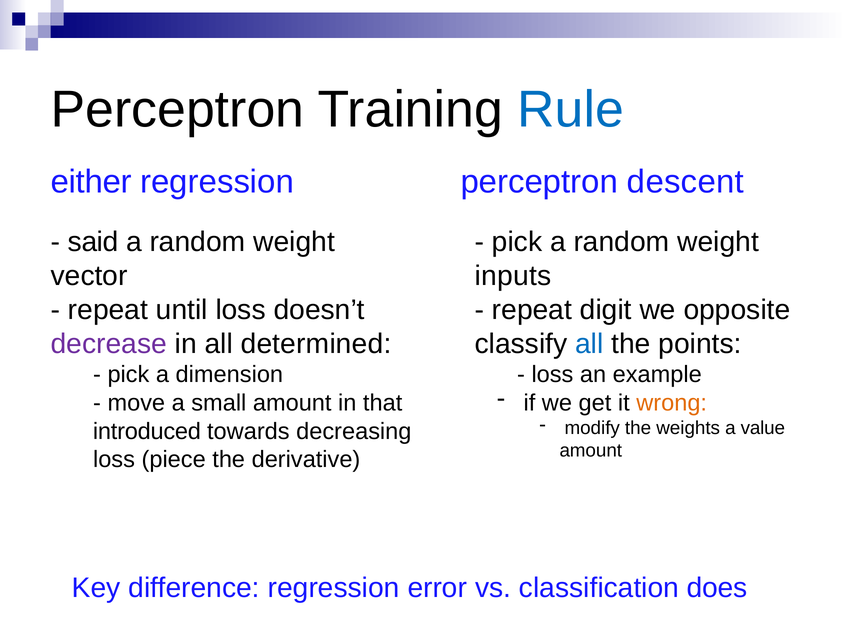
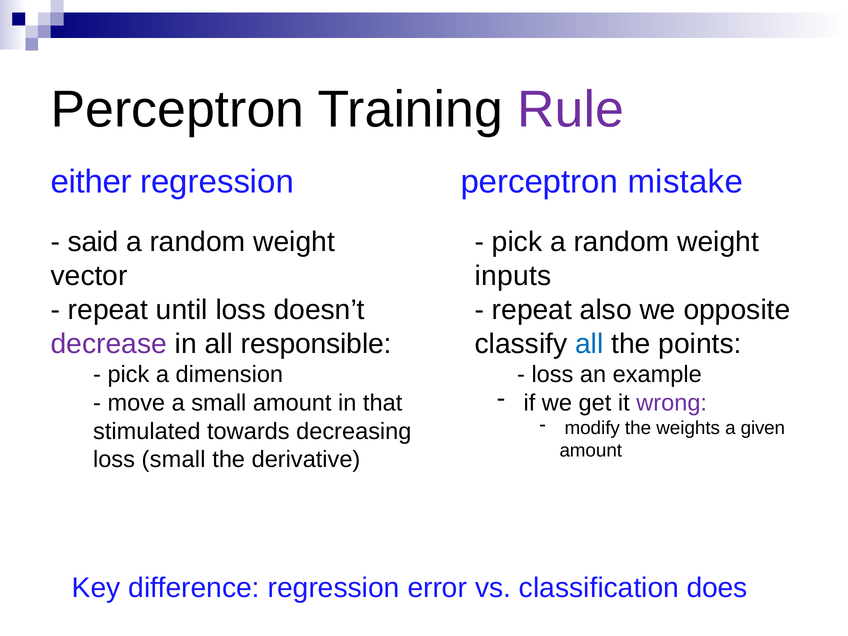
Rule colour: blue -> purple (571, 110)
descent: descent -> mistake (685, 182)
digit: digit -> also (606, 310)
determined: determined -> responsible (316, 344)
wrong colour: orange -> purple (672, 403)
value: value -> given (763, 428)
introduced: introduced -> stimulated (147, 431)
loss piece: piece -> small (174, 460)
